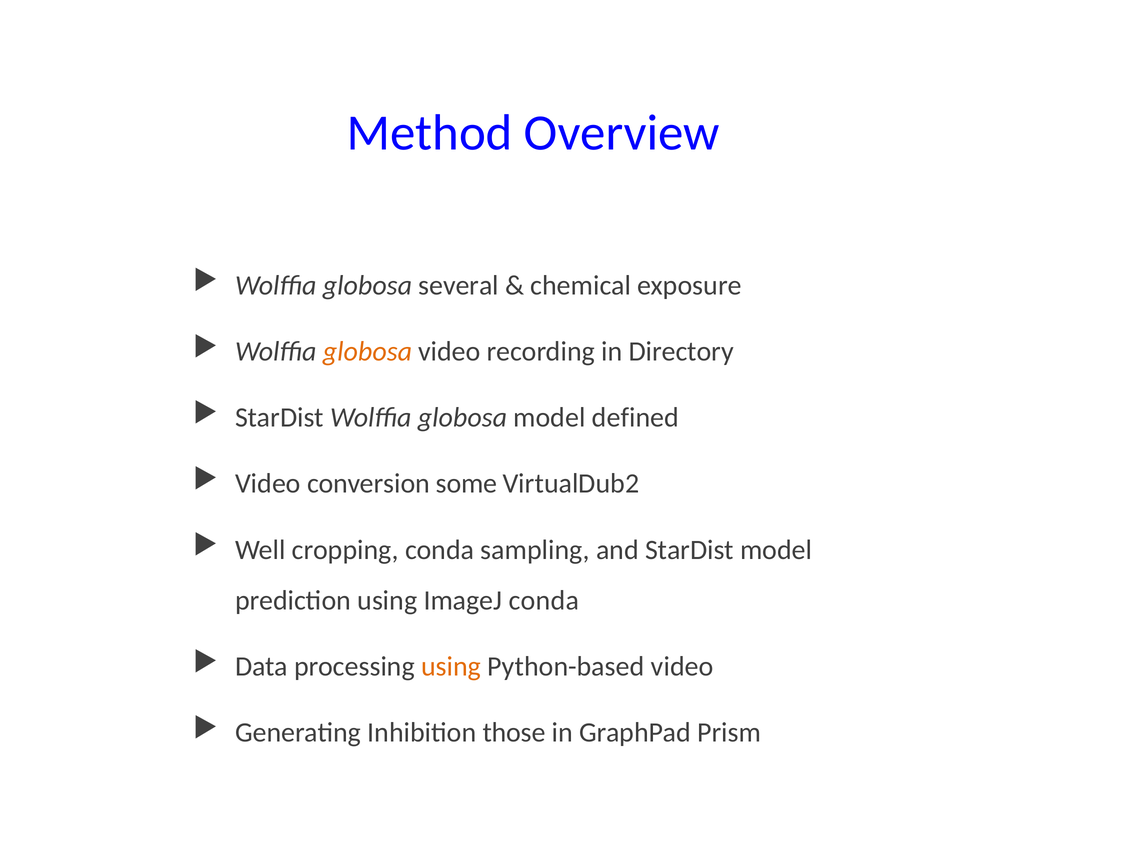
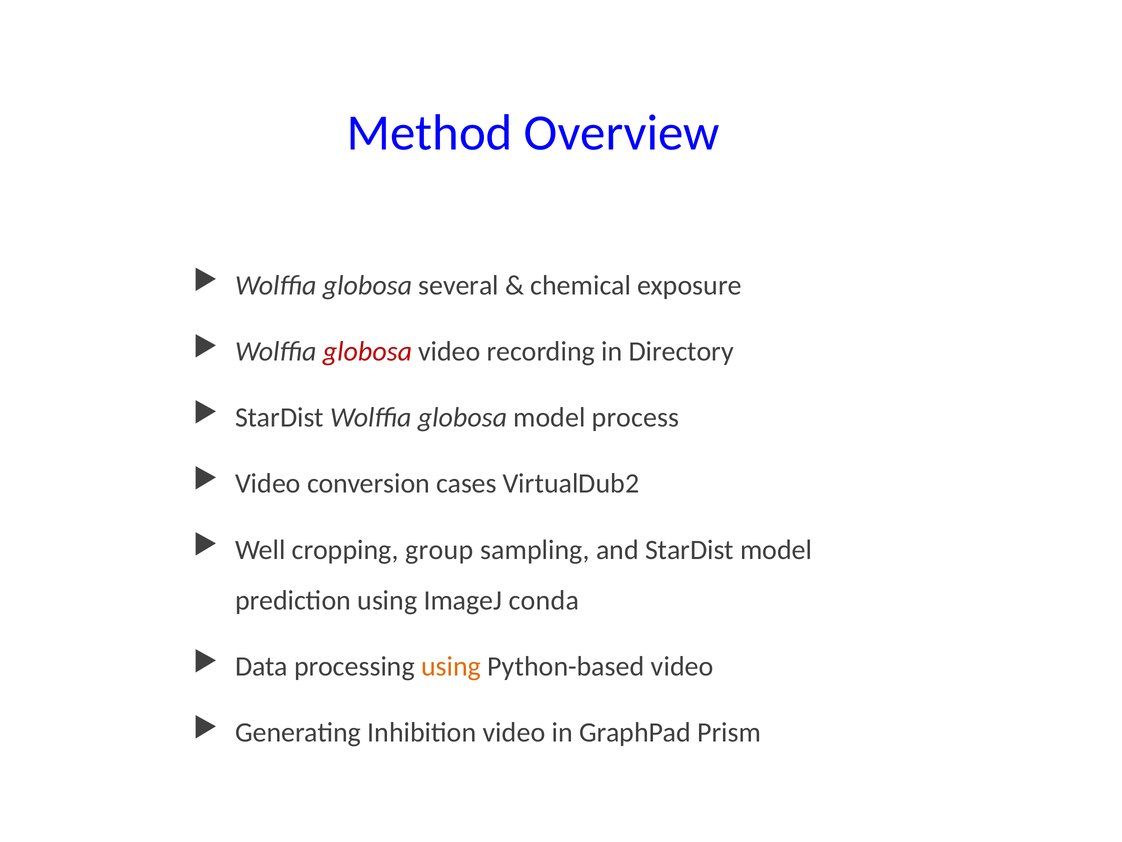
globosa colour: orange -> red (367, 351)
defined: defined -> process (635, 417)
some: some -> cases (466, 483)
cropping conda: conda -> group (439, 549)
Inhibition those: those -> video (514, 732)
